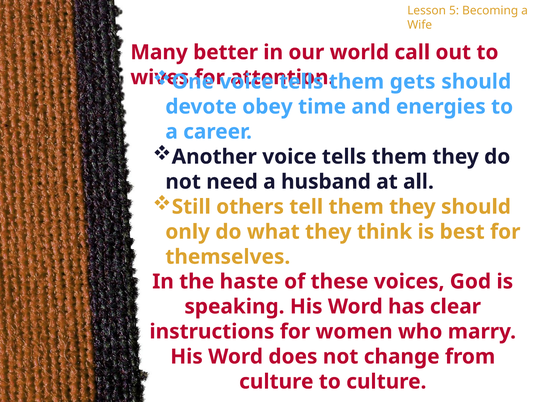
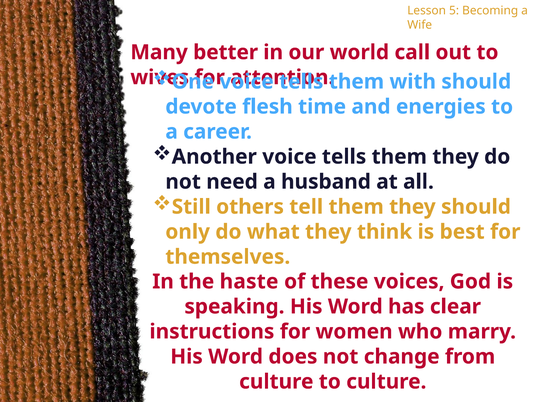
gets: gets -> with (413, 82)
obey: obey -> flesh (267, 107)
